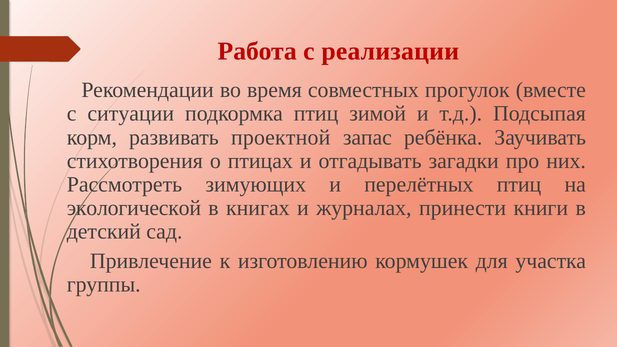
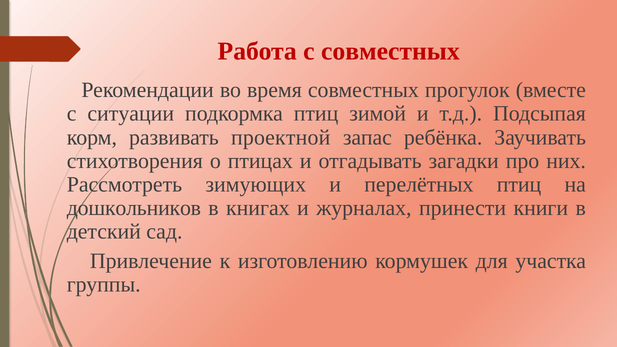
с реализации: реализации -> совместных (390, 51)
экологической: экологической -> дошкольников (134, 208)
